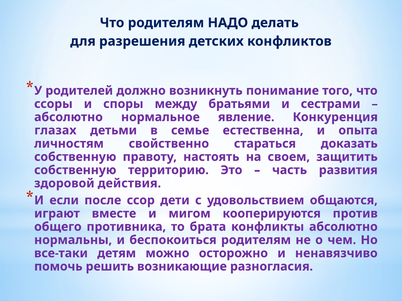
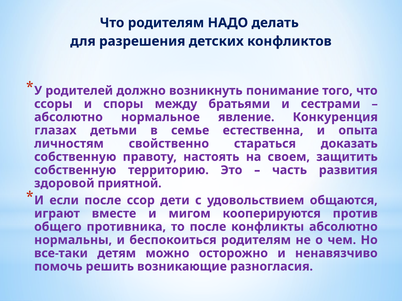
действия: действия -> приятной (130, 184)
то брата: брата -> после (208, 227)
